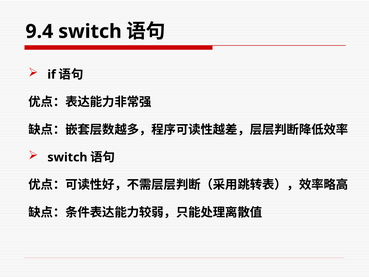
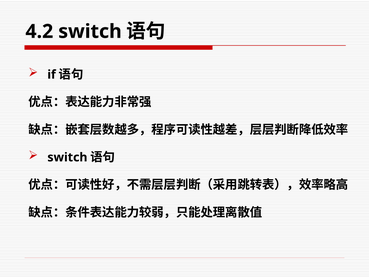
9.4: 9.4 -> 4.2 (39, 31)
